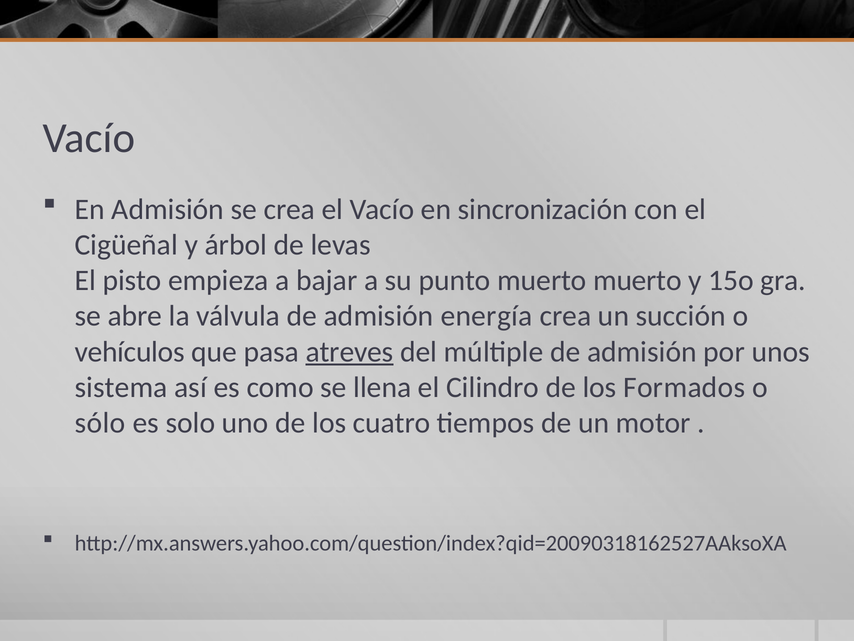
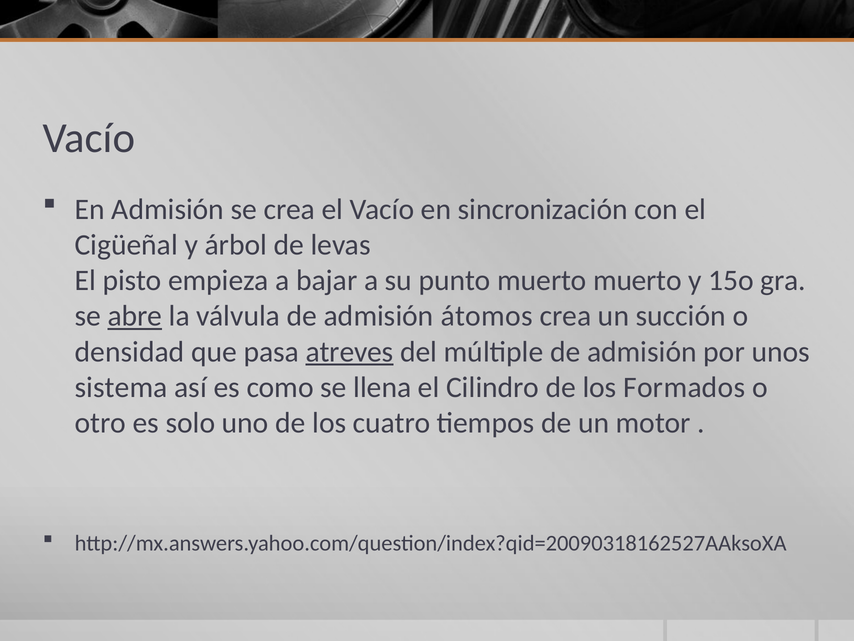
abre underline: none -> present (135, 316)
energía: energía -> átomos (487, 316)
vehículos: vehículos -> densidad (130, 351)
sólo: sólo -> otro (100, 423)
